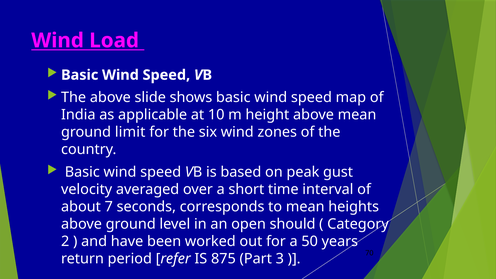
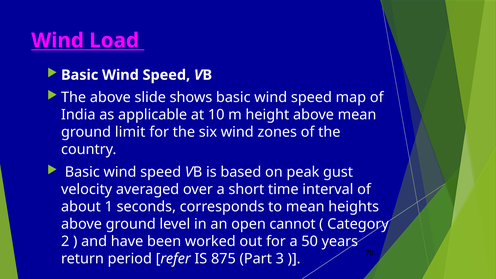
7: 7 -> 1 (109, 207)
should: should -> cannot (293, 224)
